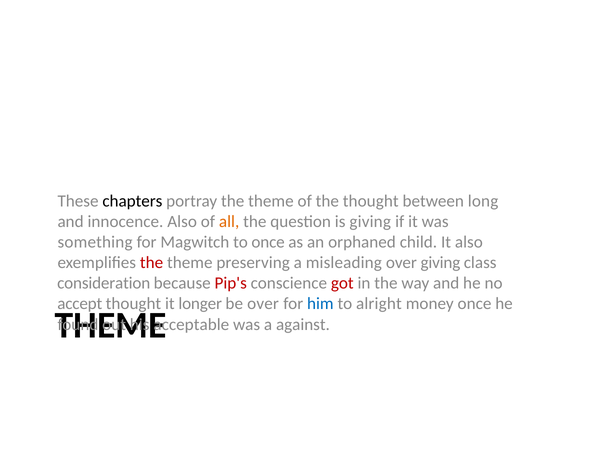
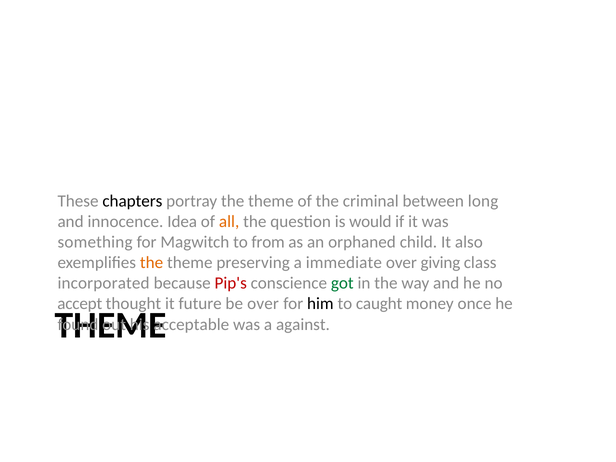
the thought: thought -> criminal (371, 201)
innocence Also: Also -> Idea (182, 222)
is giving: giving -> would (370, 222)
to once: once -> from (268, 242)
the colour: red -> orange (152, 263)
misleading: misleading -> immediate (344, 263)
consideration: consideration -> incorporated (104, 283)
got colour: red -> green (342, 283)
longer: longer -> future (200, 304)
him colour: blue -> black (320, 304)
alright: alright -> caught (379, 304)
